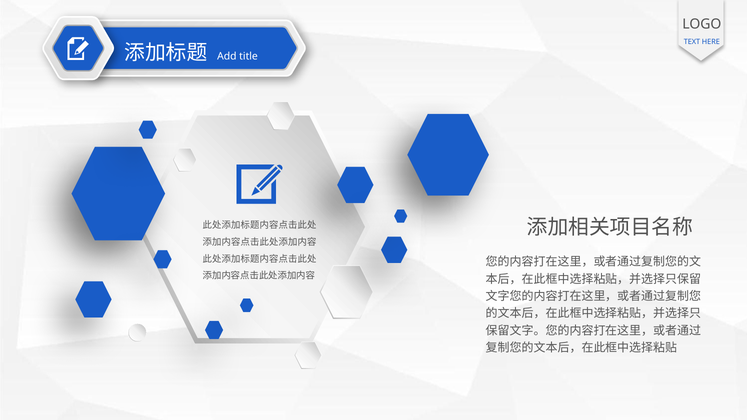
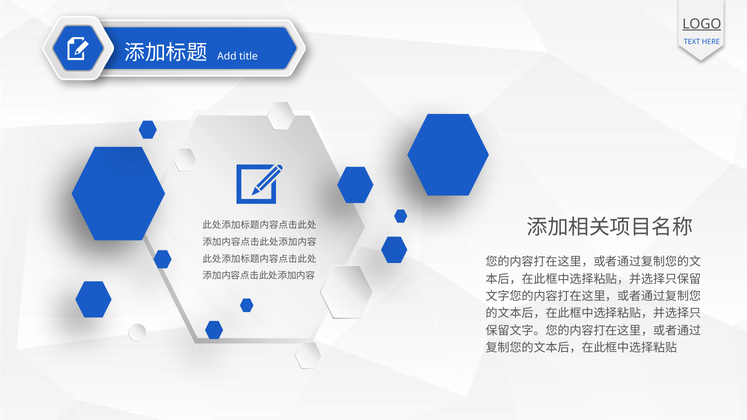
LOGO underline: none -> present (702, 24)
